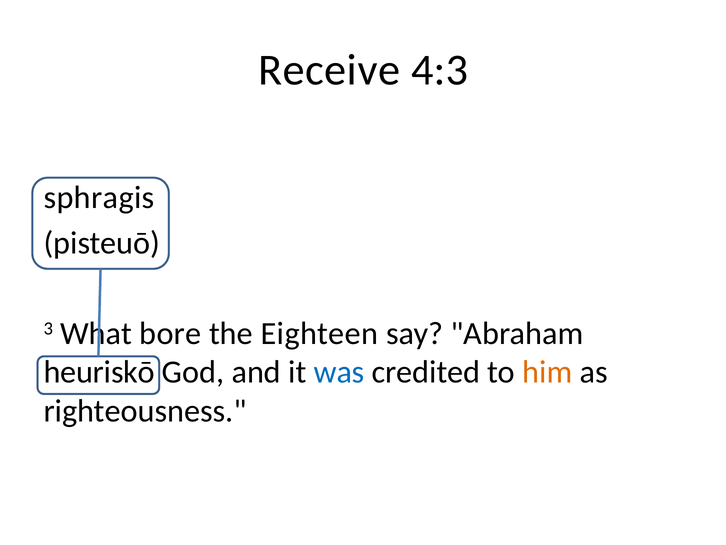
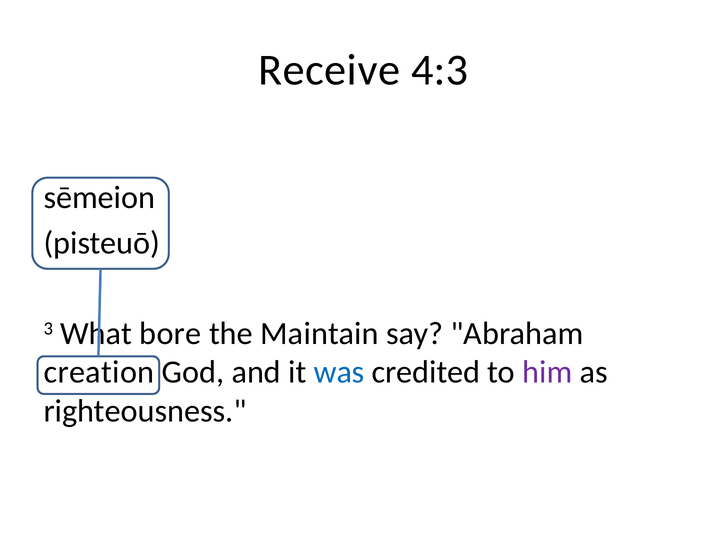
sphragis: sphragis -> sēmeion (99, 198)
Eighteen: Eighteen -> Maintain (320, 333)
heuriskō: heuriskō -> creation (99, 372)
him colour: orange -> purple (547, 372)
